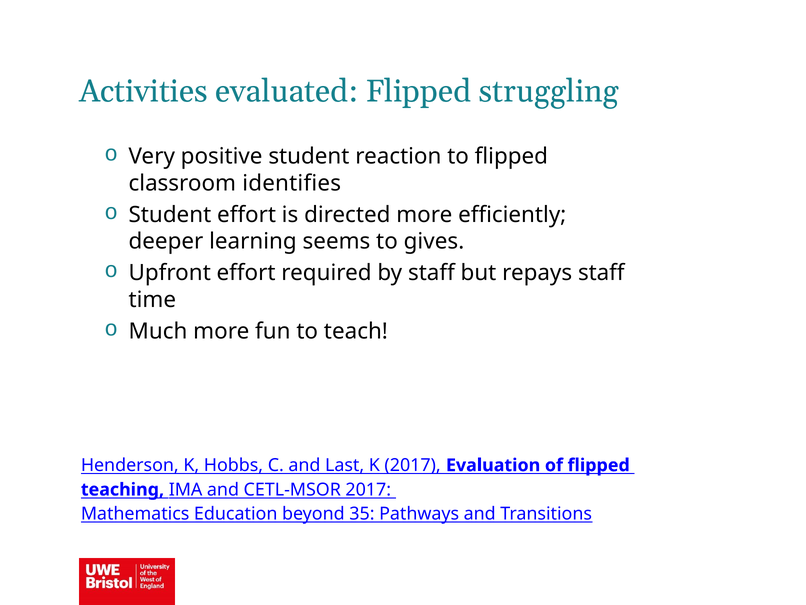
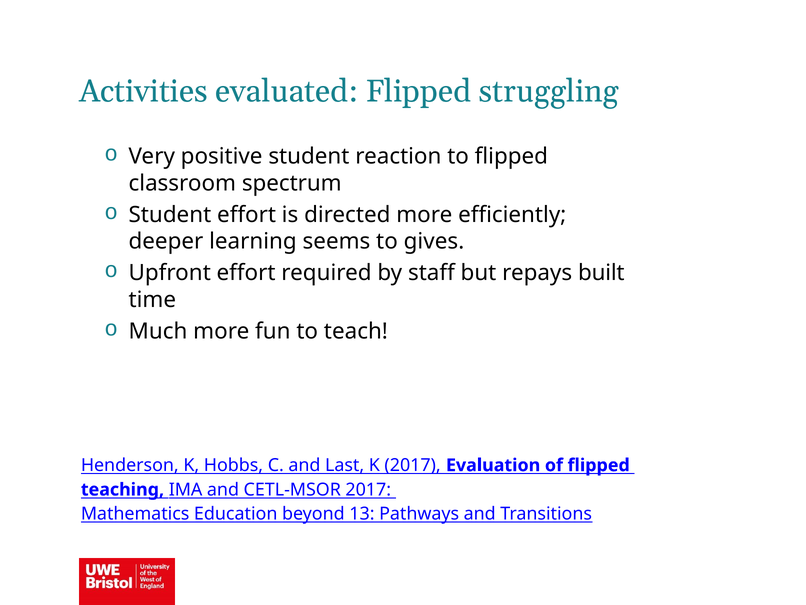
identifies: identifies -> spectrum (292, 183)
repays staff: staff -> built (601, 273)
35: 35 -> 13 (362, 514)
